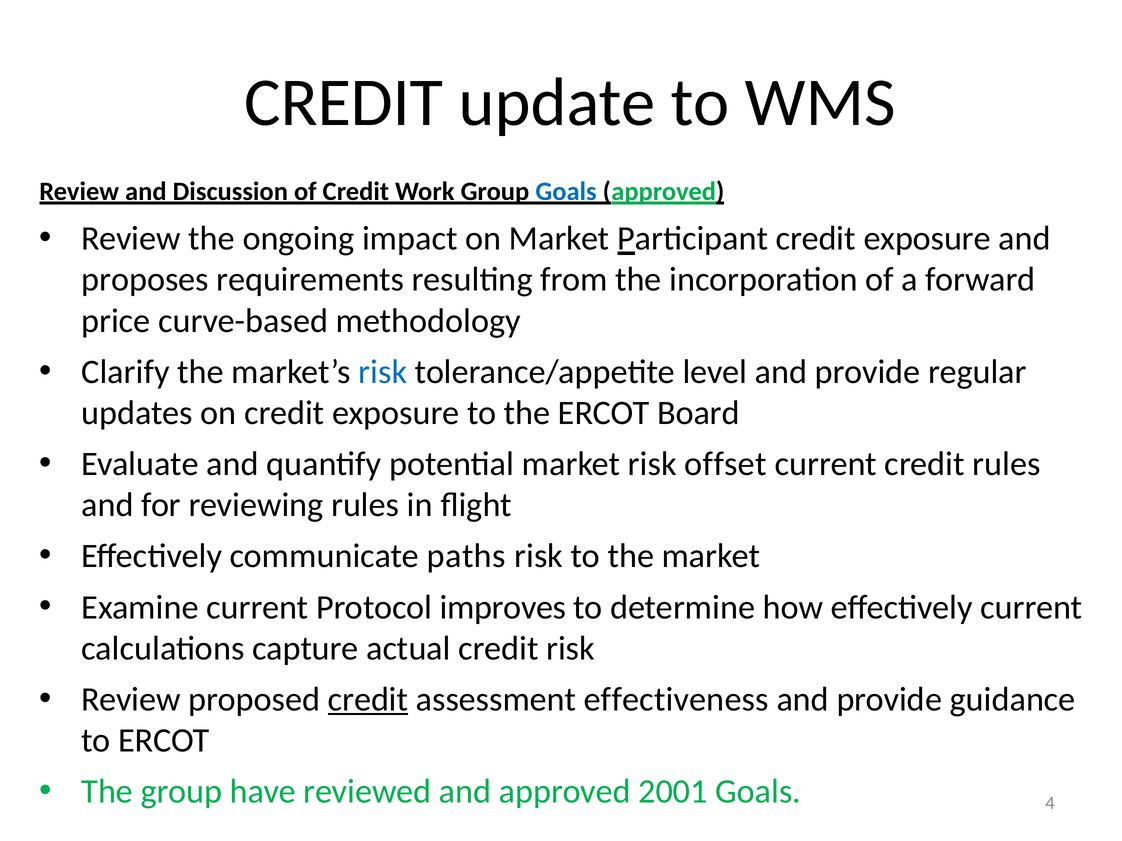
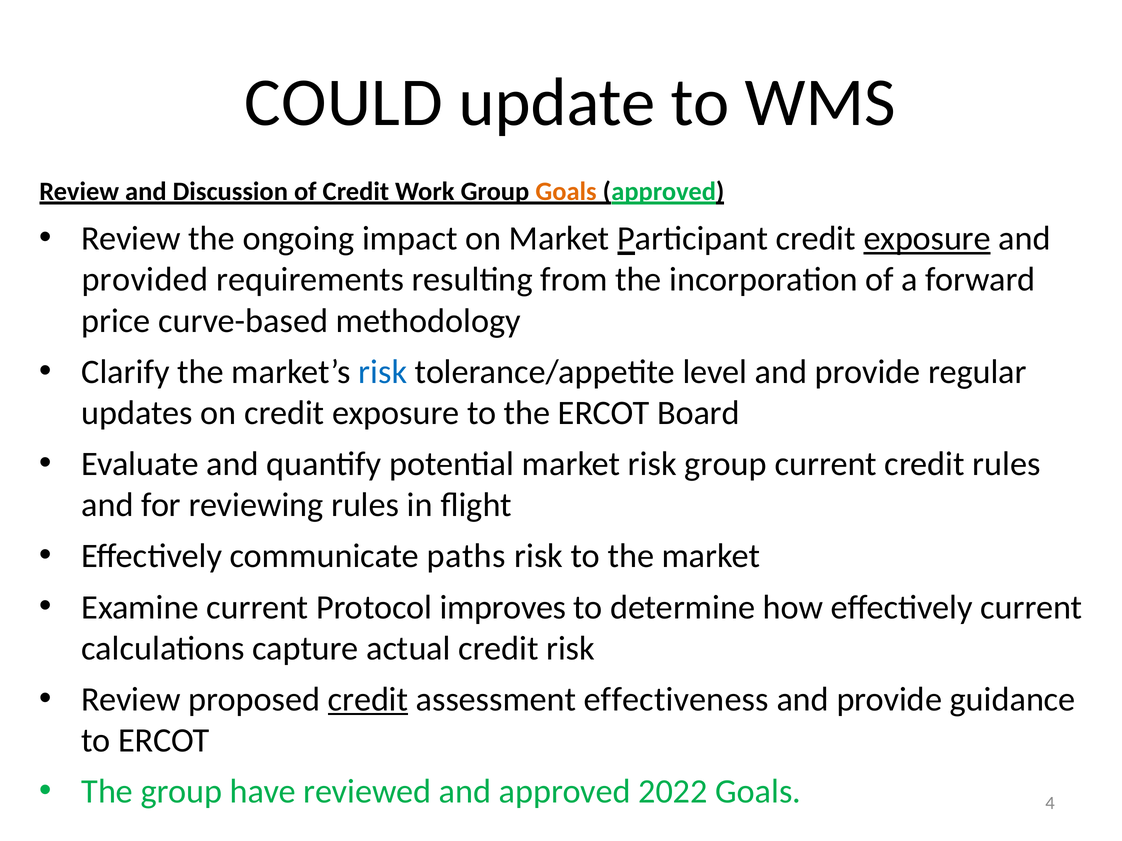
CREDIT: CREDIT -> COULD (344, 103)
Goals colour: blue -> orange (566, 192)
exposure underline: none -> present (927, 239)
proposes: proposes -> provided (145, 280)
risk offset: offset -> group (726, 464)
2001: 2001 -> 2022 (673, 792)
